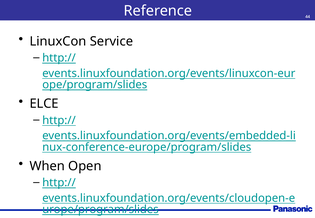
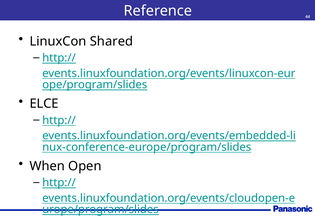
Service: Service -> Shared (111, 41)
